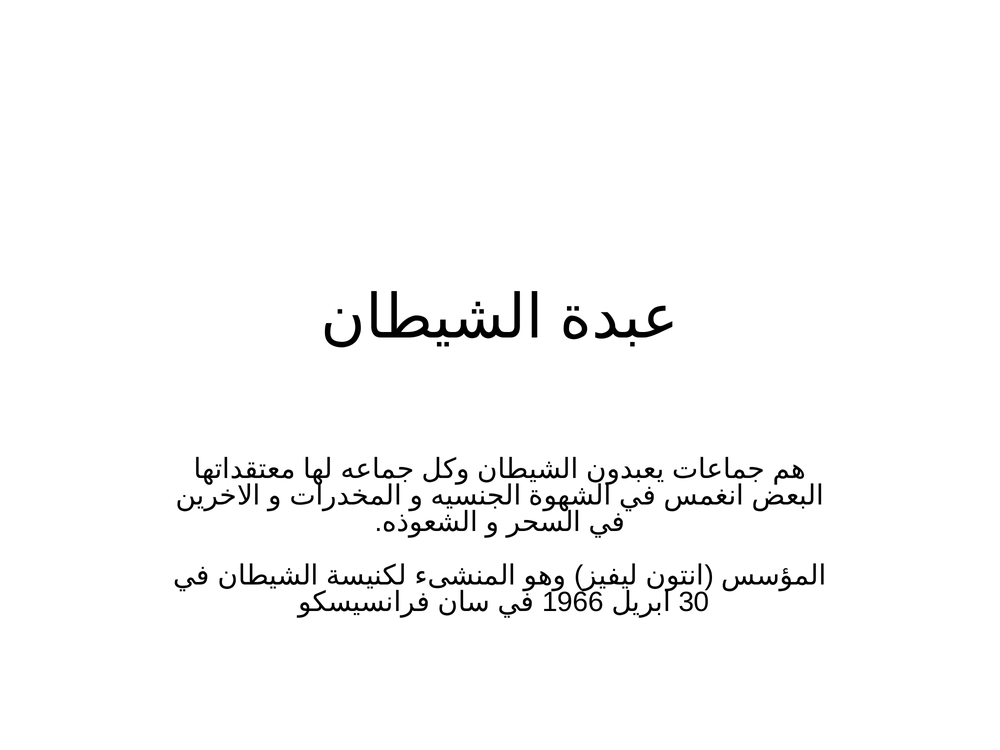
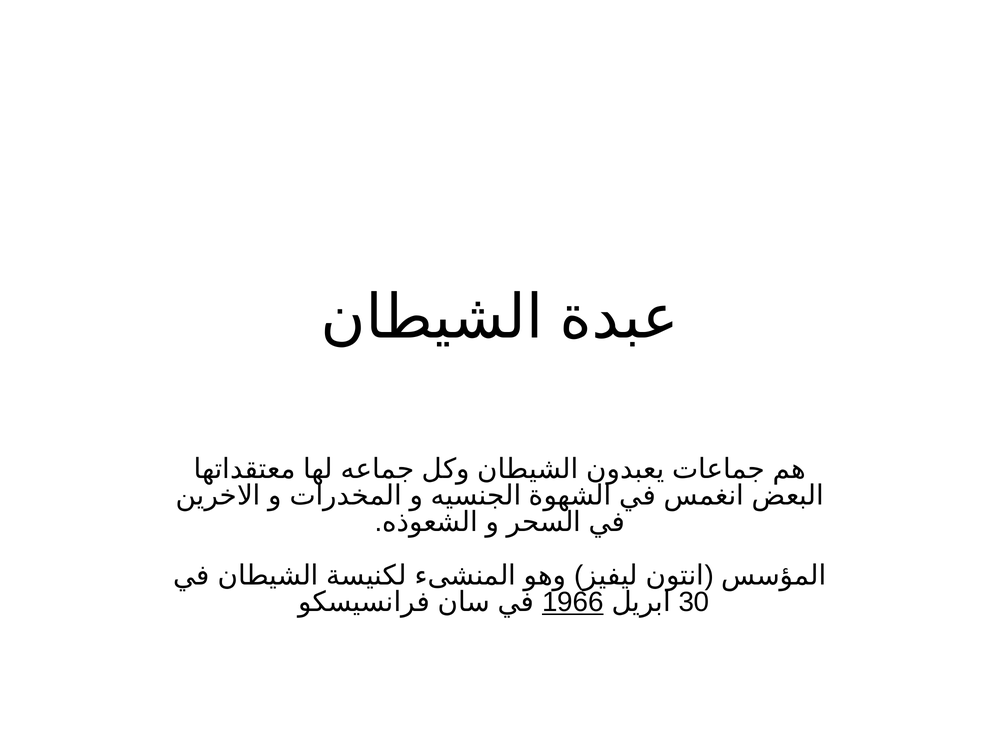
1966 underline: none -> present (573, 602)
